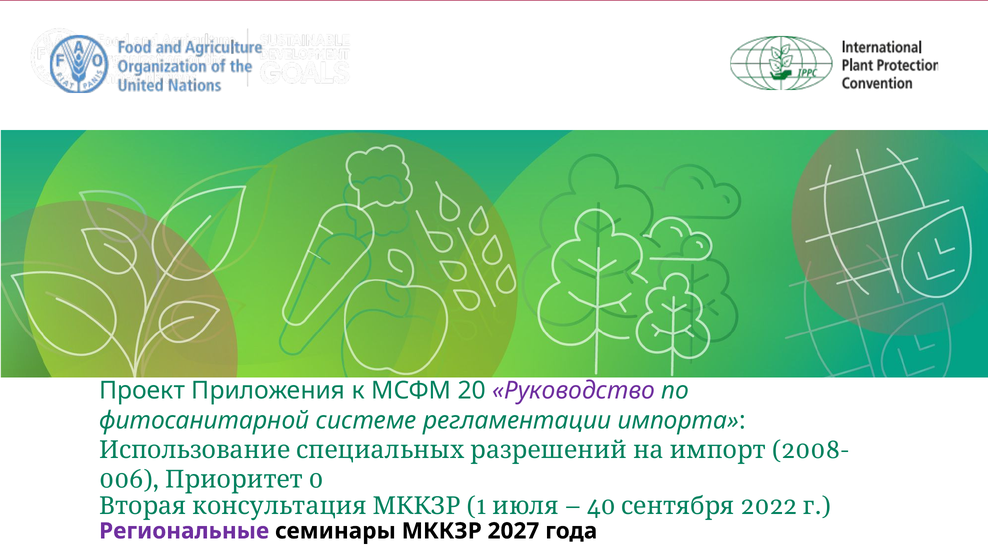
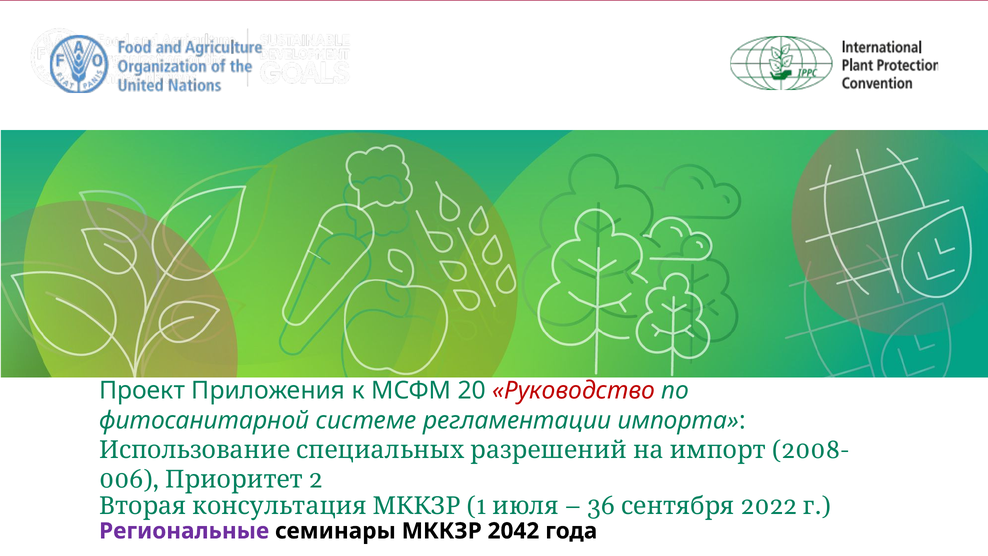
Руководство colour: purple -> red (574, 391)
0: 0 -> 2 (316, 480)
40: 40 -> 36 (601, 506)
2027: 2027 -> 2042 (513, 531)
